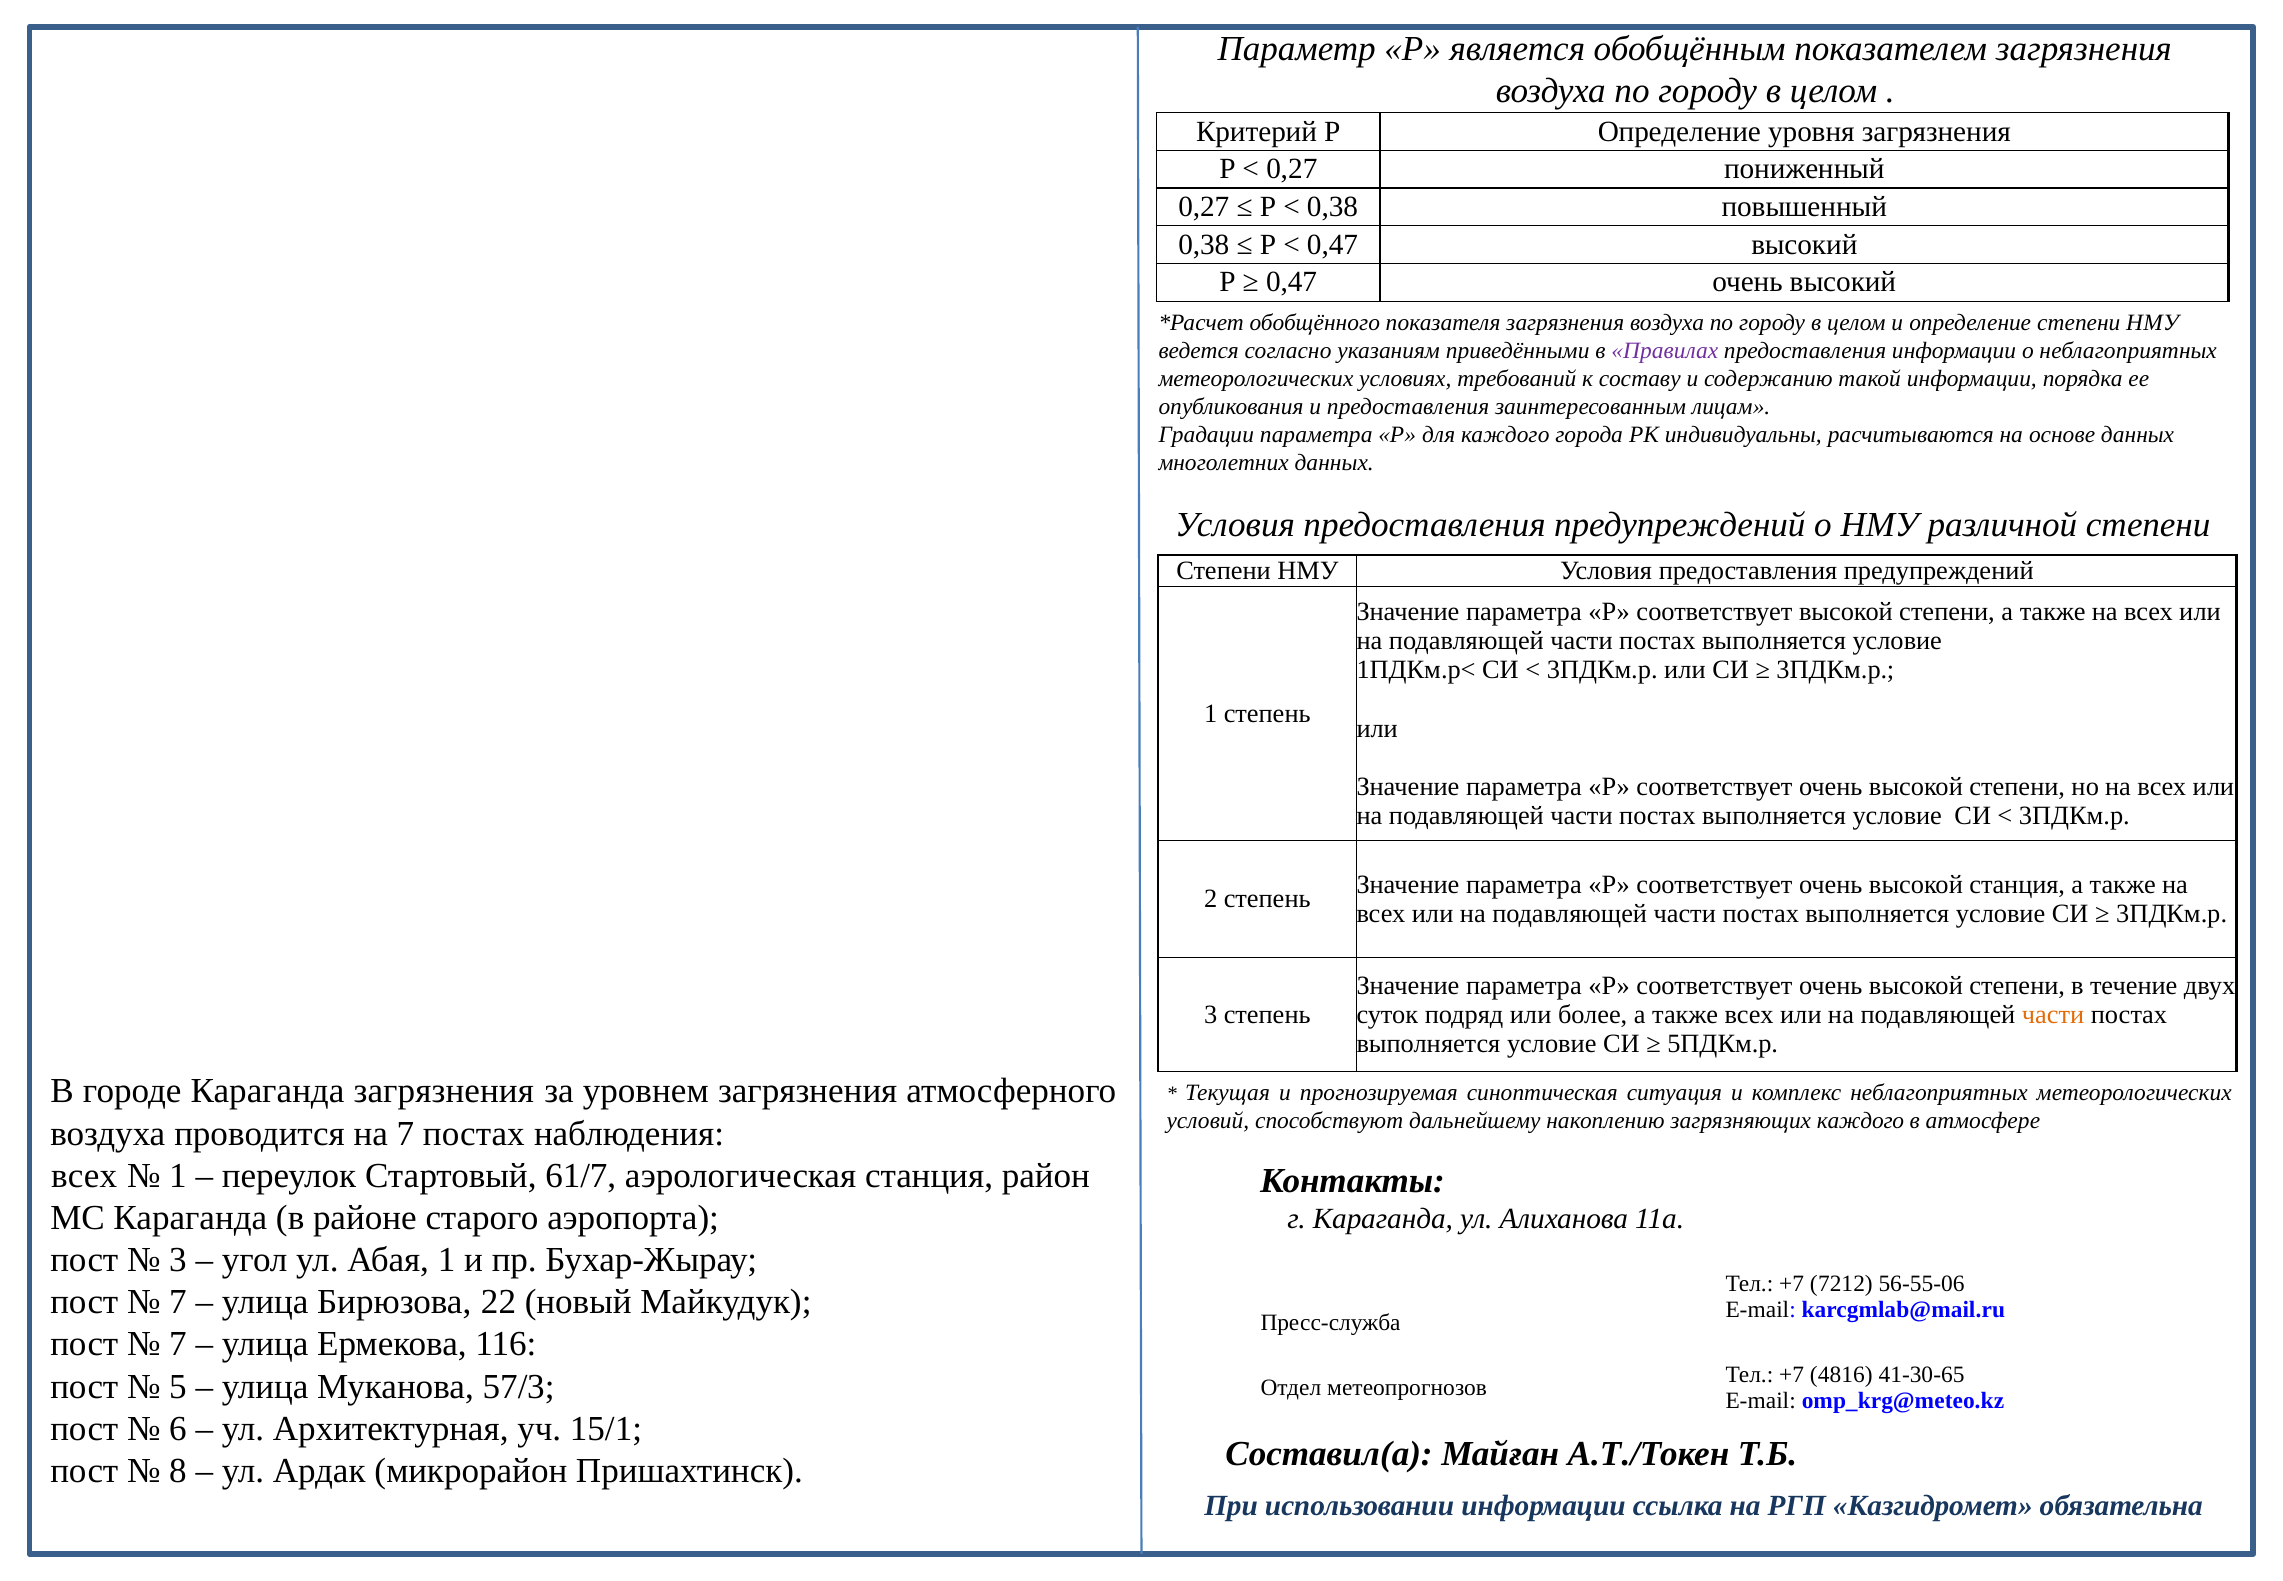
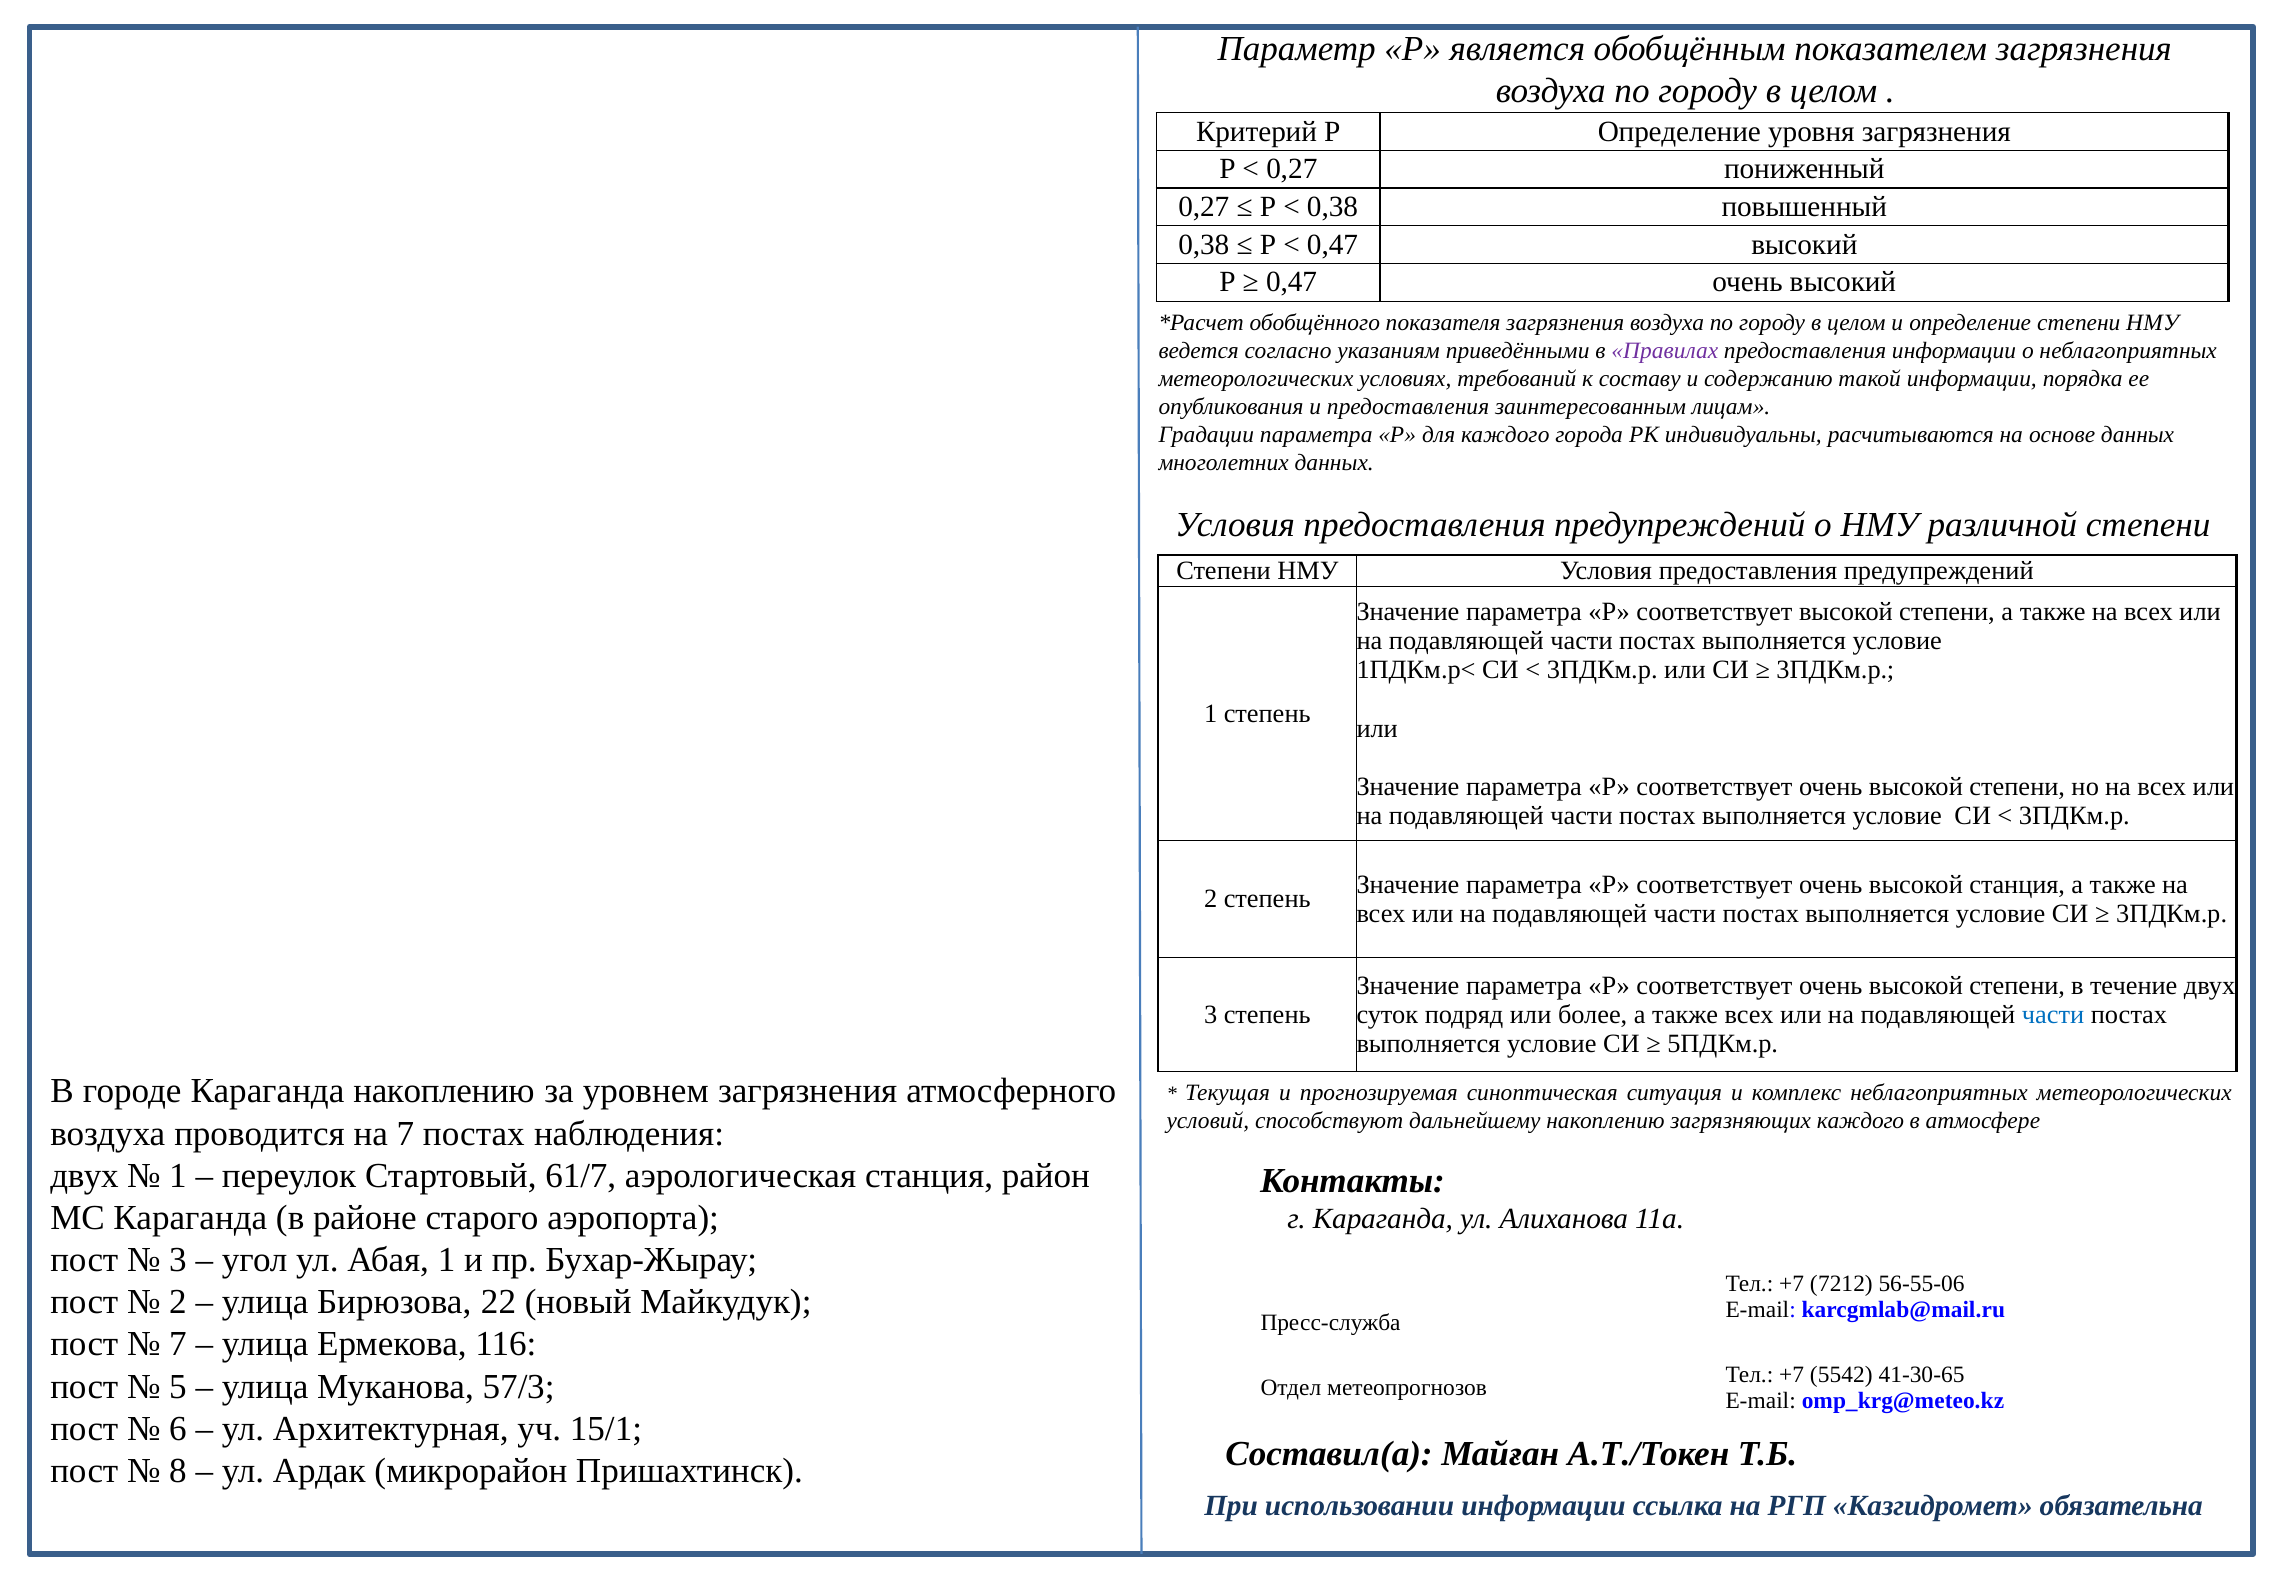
части colour: orange -> blue (2053, 1014)
Караганда загрязнения: загрязнения -> накоплению (444, 1091)
всех: всех -> двух (84, 1175)
7: 7 -> 2 (178, 1302)
4816: 4816 -> 5542 (1841, 1375)
